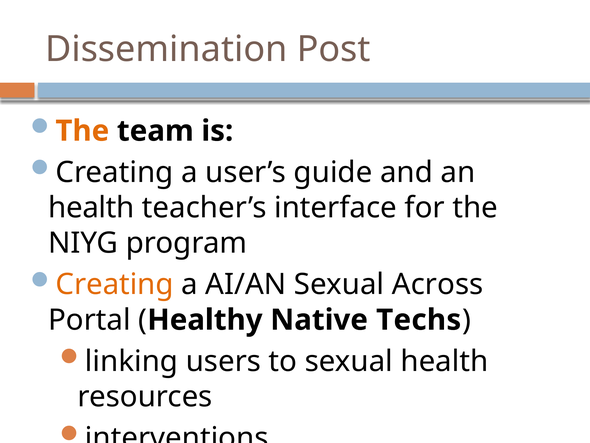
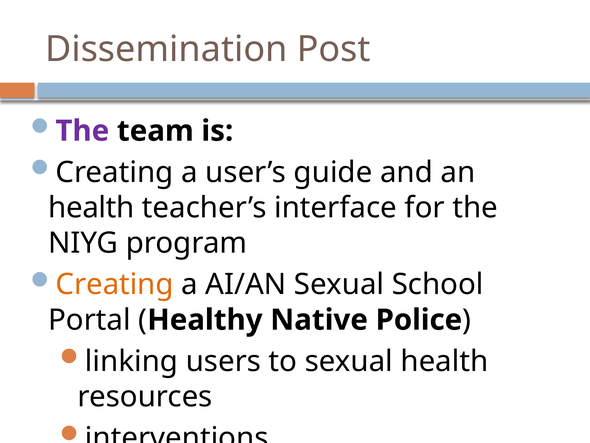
The colour: orange -> purple (82, 131)
Sexual Across: Across -> School (438, 284)
Techs: Techs -> Police (419, 320)
